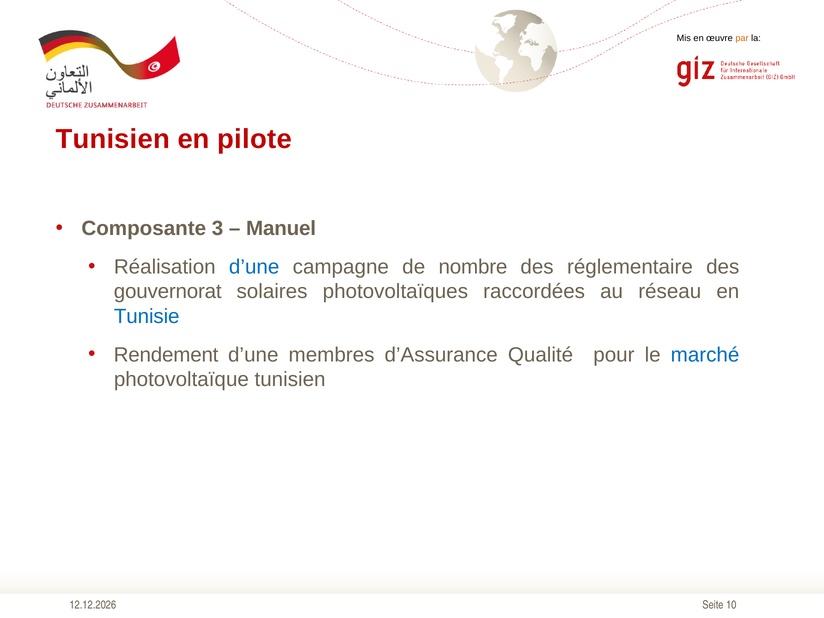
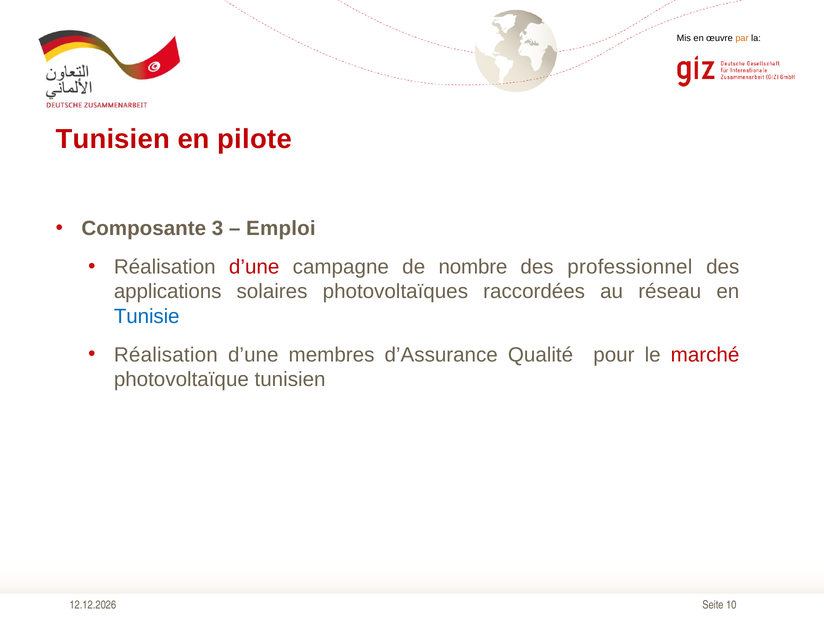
Manuel: Manuel -> Emploi (281, 228)
d’une colour: blue -> red (254, 267)
réglementaire: réglementaire -> professionnel (630, 267)
gouvernorat: gouvernorat -> applications (168, 292)
Rendement: Rendement -> Réalisation (166, 355)
marché colour: blue -> red (705, 355)
